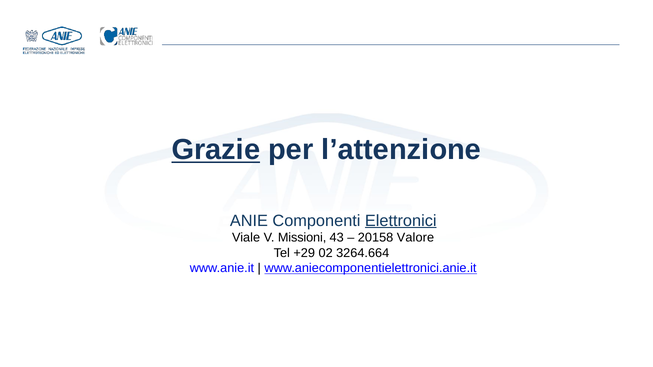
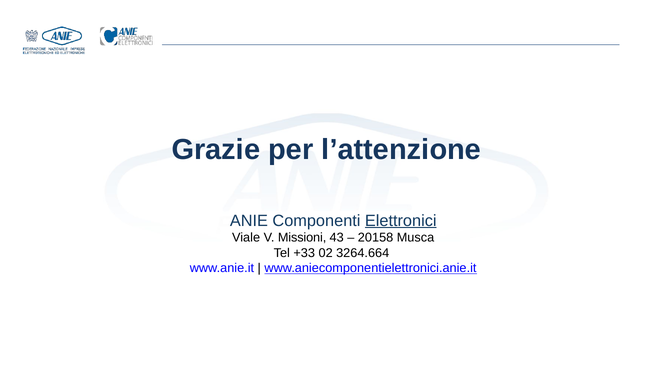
Grazie underline: present -> none (216, 150)
Valore: Valore -> Musca (416, 238)
+29: +29 -> +33 (304, 253)
